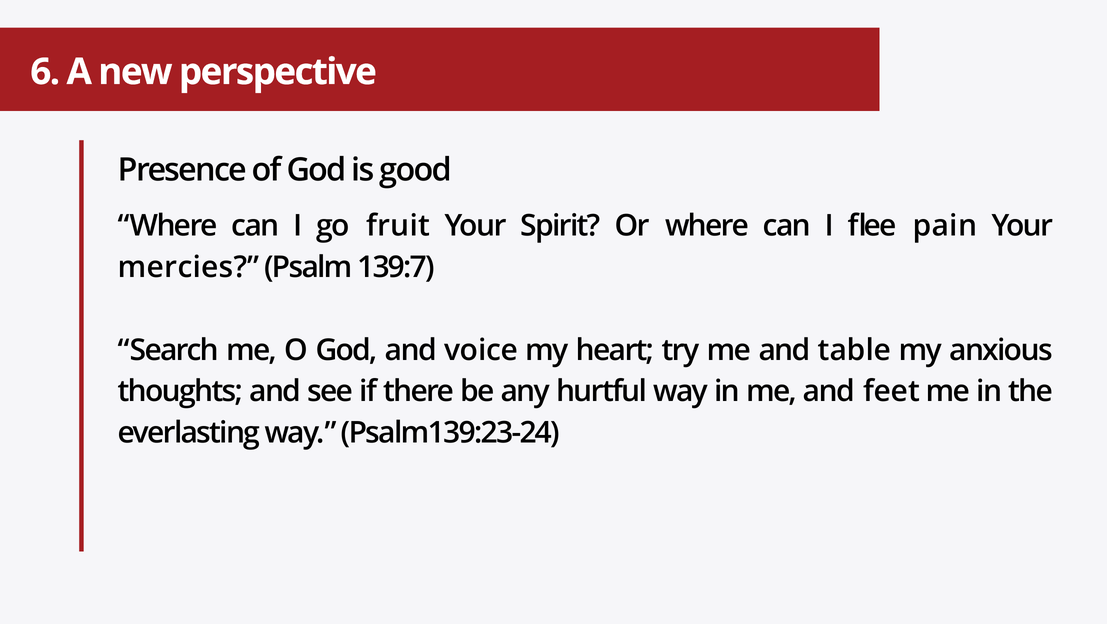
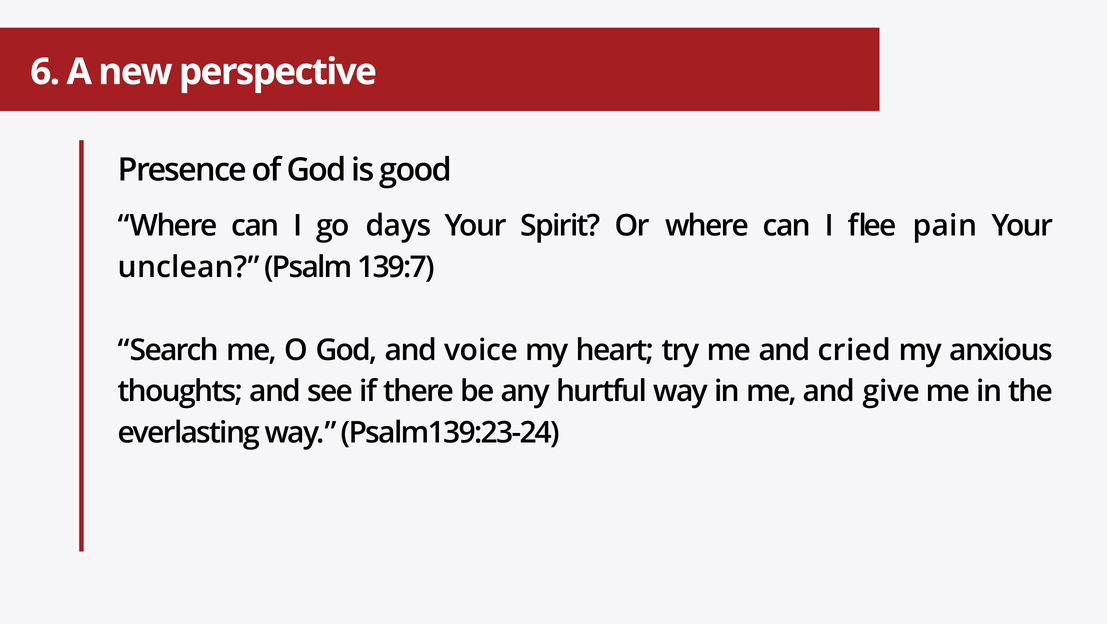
fruit: fruit -> days (398, 226)
mercies: mercies -> unclean (189, 267)
table: table -> cried (854, 350)
feet: feet -> give (892, 392)
